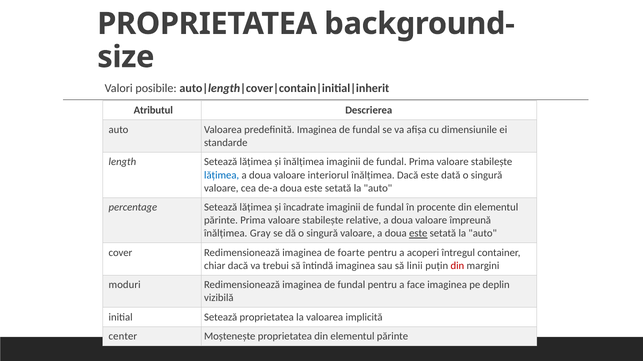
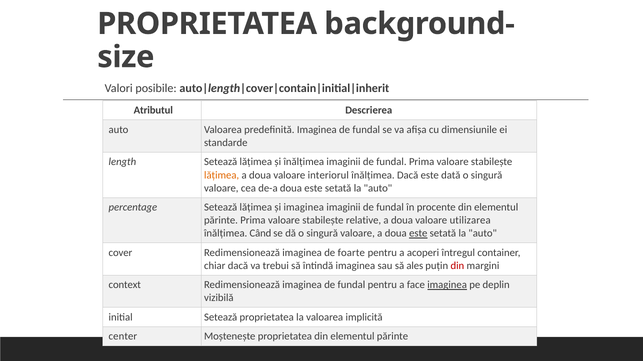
lățimea colour: blue -> orange (222, 175)
și încadrate: încadrate -> imaginea (304, 208)
împreună: împreună -> utilizarea (470, 221)
Gray: Gray -> Când (260, 234)
linii: linii -> ales (415, 266)
moduri: moduri -> context (125, 285)
imaginea underline: none -> present (447, 285)
